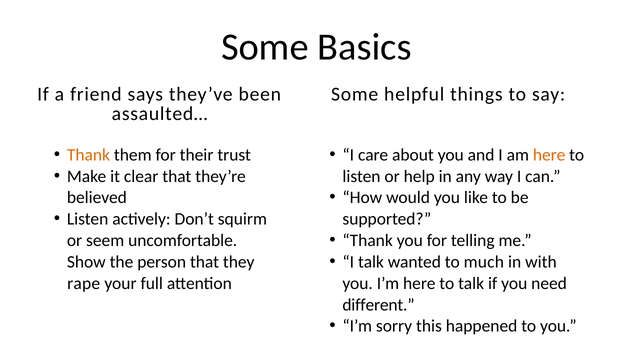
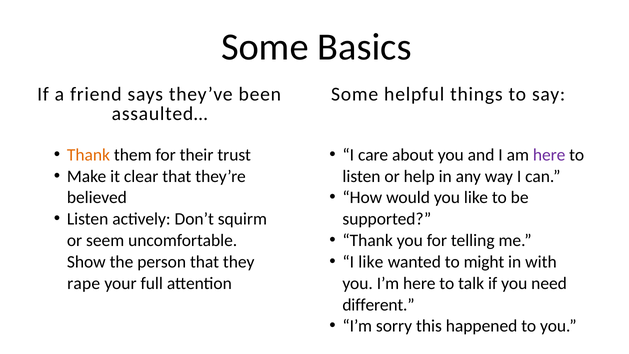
here colour: orange -> purple (549, 155)
I talk: talk -> like (371, 262)
much: much -> might (484, 262)
